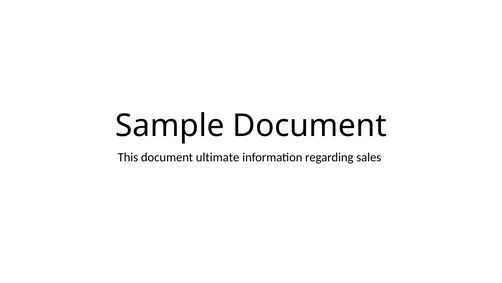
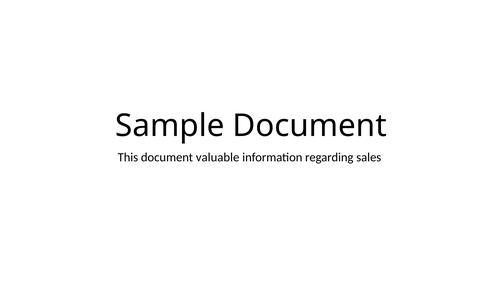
ultimate: ultimate -> valuable (218, 157)
